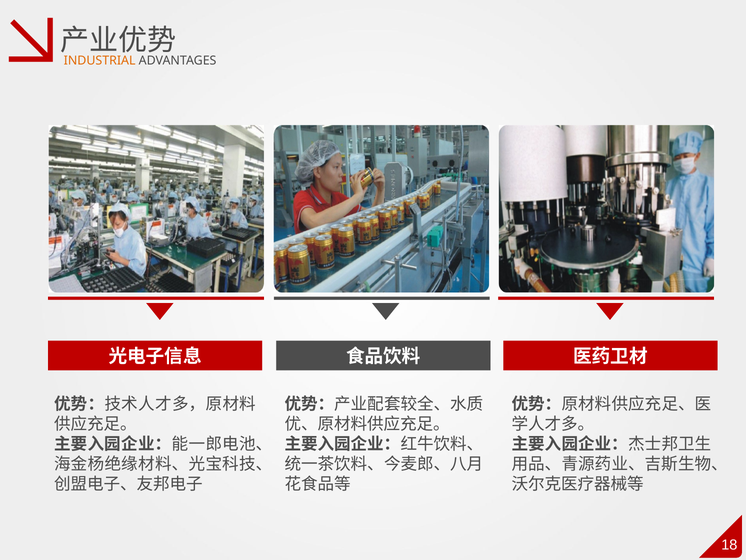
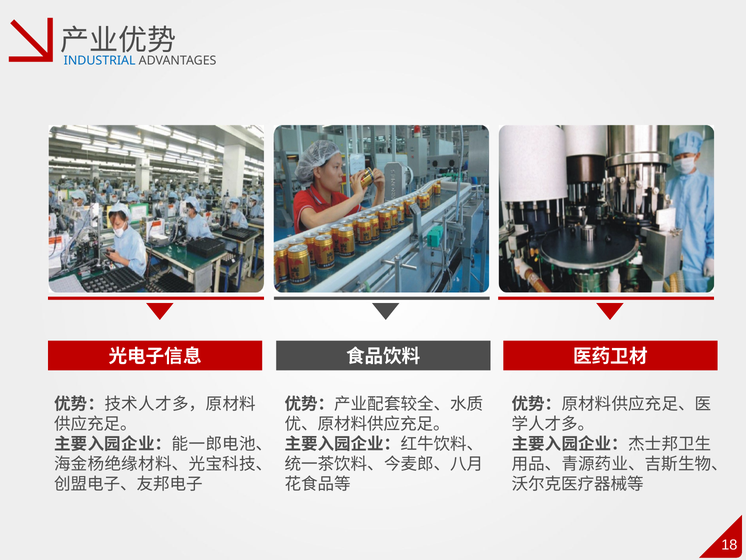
INDUSTRIAL colour: orange -> blue (100, 61)
